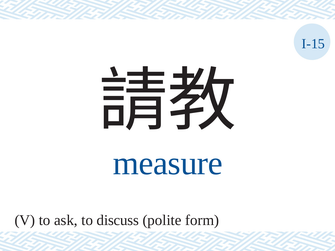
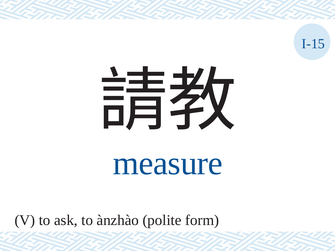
discuss: discuss -> ànzhào (118, 220)
